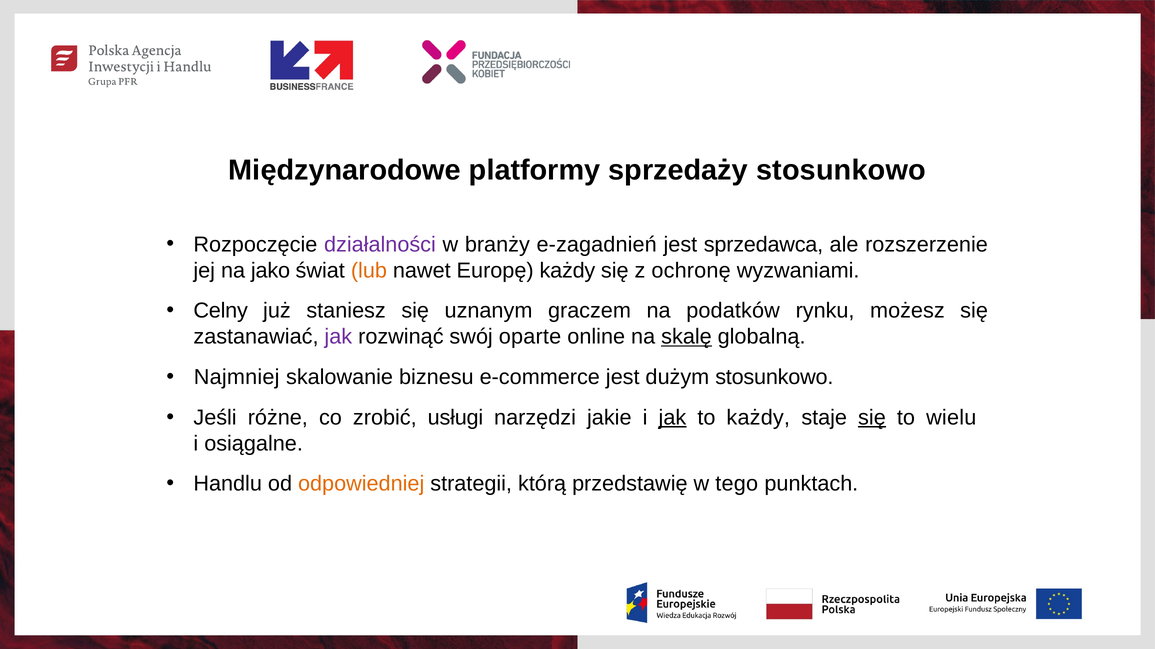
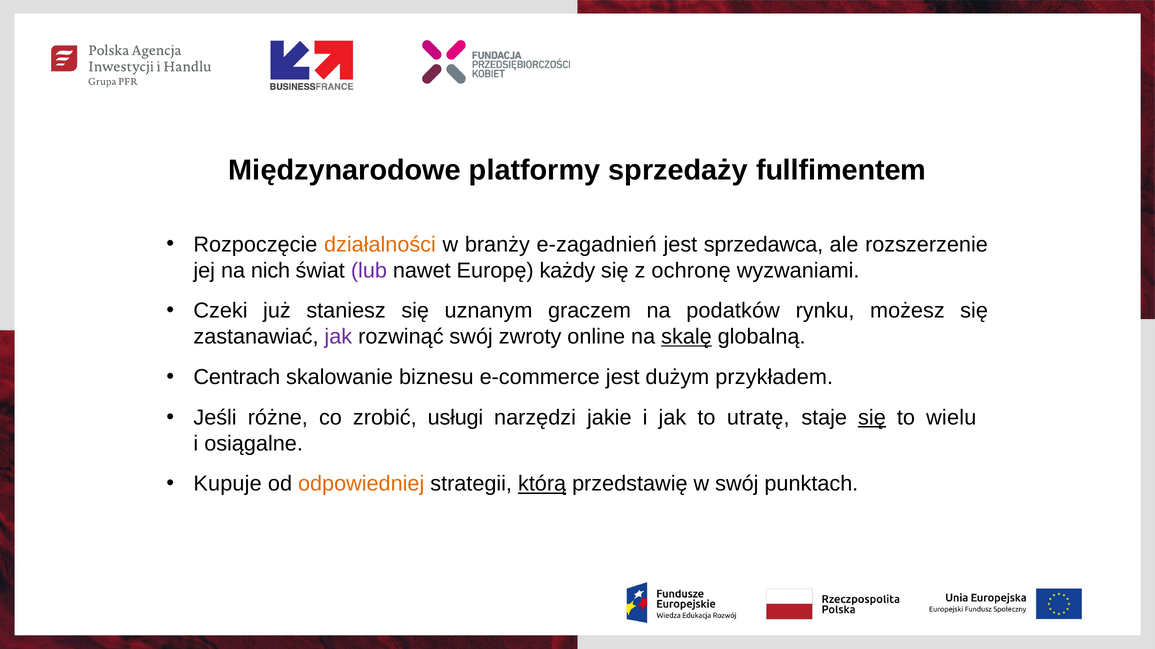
sprzedaży stosunkowo: stosunkowo -> fullfimentem (841, 171)
działalności colour: purple -> orange (380, 245)
jako: jako -> nich (271, 271)
lub colour: orange -> purple (369, 271)
Celny: Celny -> Czeki (221, 311)
oparte: oparte -> zwroty (530, 337)
Najmniej: Najmniej -> Centrach (237, 378)
dużym stosunkowo: stosunkowo -> przykładem (774, 378)
jak underline: present -> none (672, 418)
to każdy: każdy -> utratę (758, 418)
Handlu: Handlu -> Kupuje (228, 484)
którą underline: none -> present (542, 484)
w tego: tego -> swój (737, 484)
